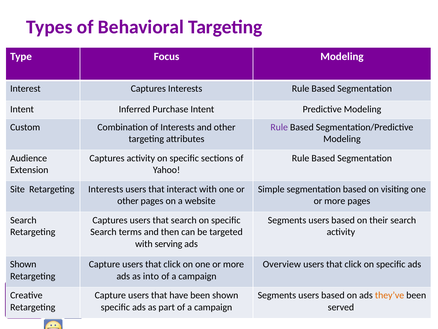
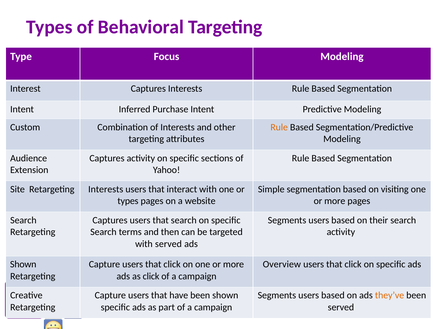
Rule colour: purple -> orange (279, 127)
other: other -> types (128, 201)
with serving: serving -> served (168, 244)
as into: into -> click (151, 276)
